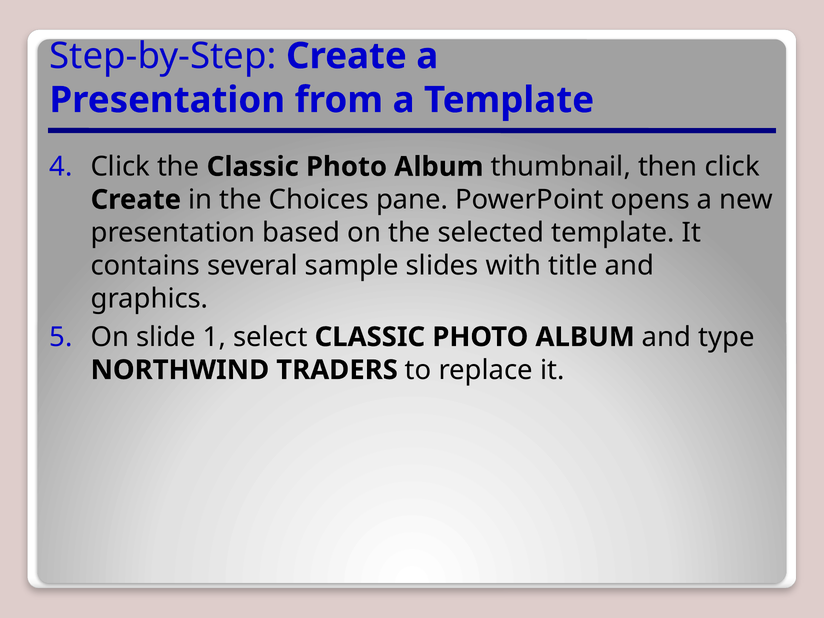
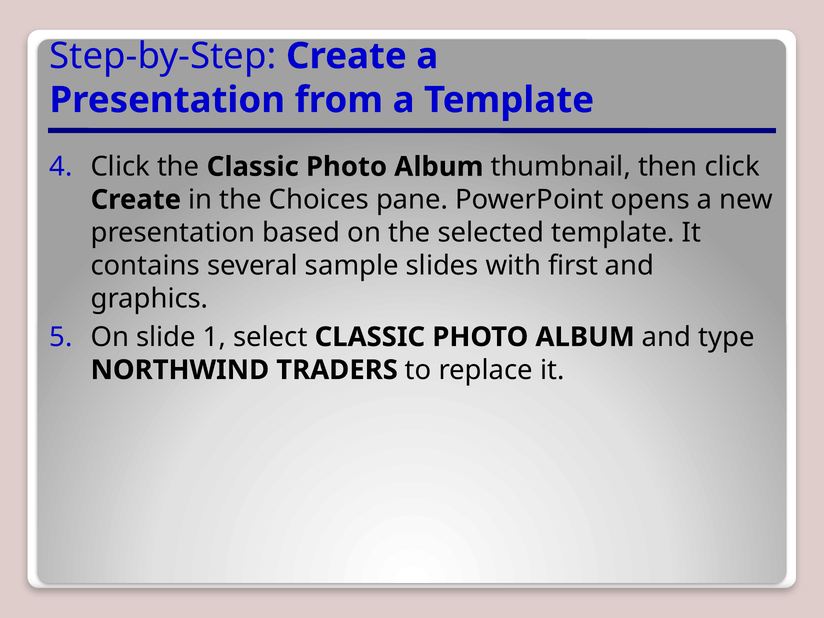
title: title -> first (573, 266)
